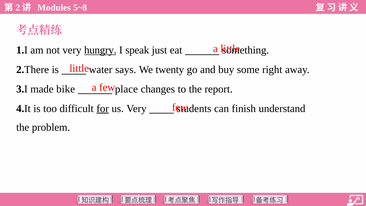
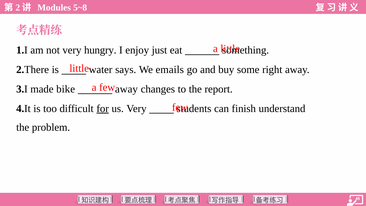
hungry underline: present -> none (100, 50)
speak: speak -> enjoy (137, 50)
twenty: twenty -> emails (170, 70)
place: place -> away (126, 89)
